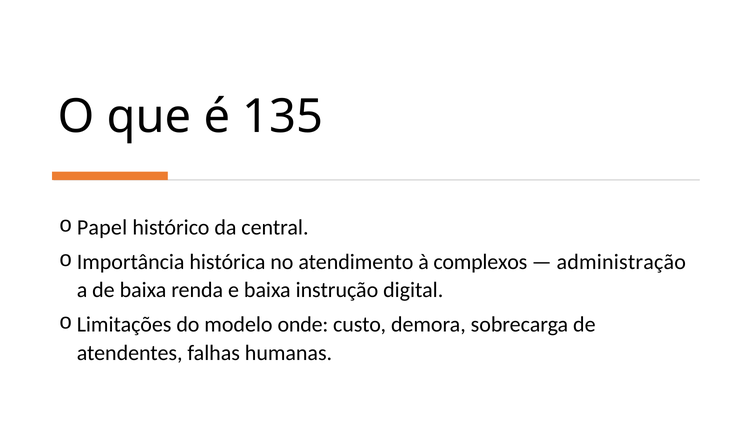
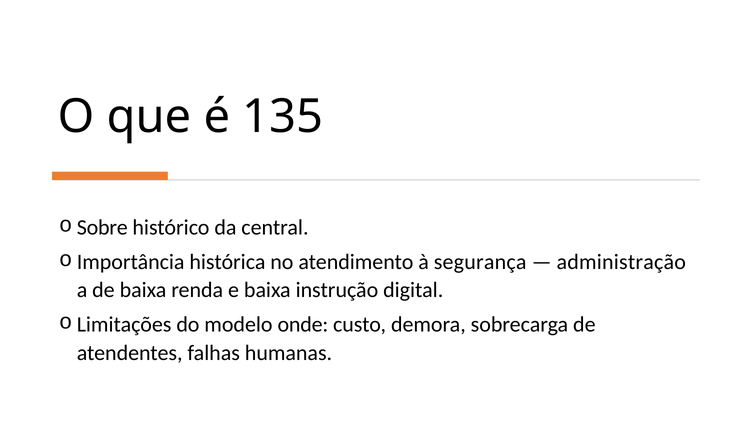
Papel: Papel -> Sobre (102, 227)
complexos: complexos -> segurança (480, 262)
